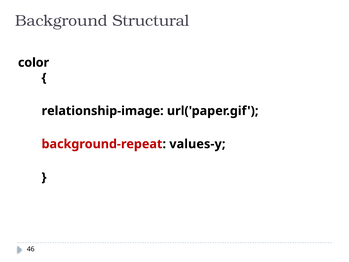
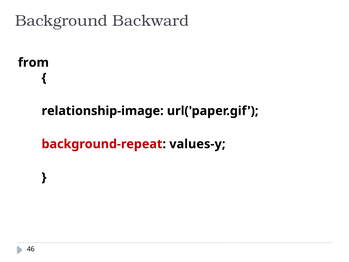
Structural: Structural -> Backward (151, 21)
color: color -> from (33, 63)
